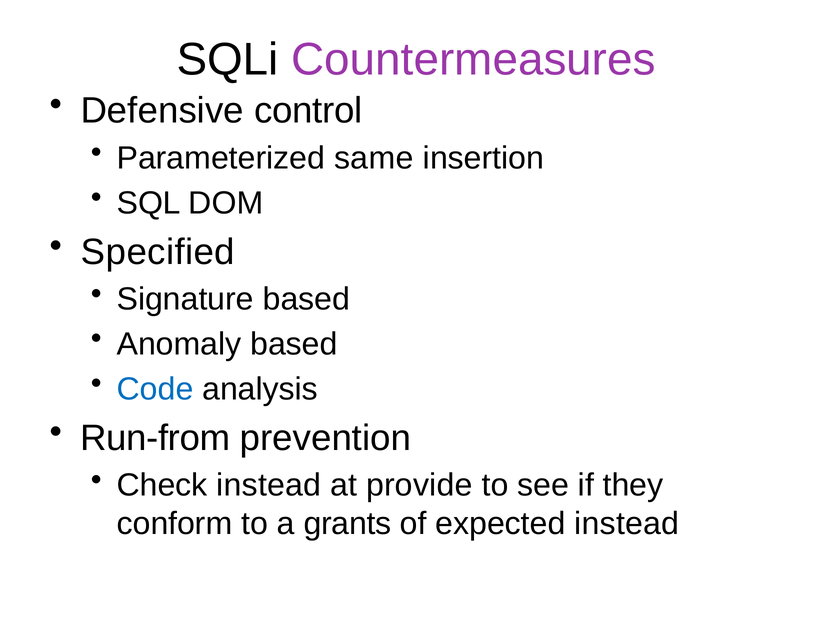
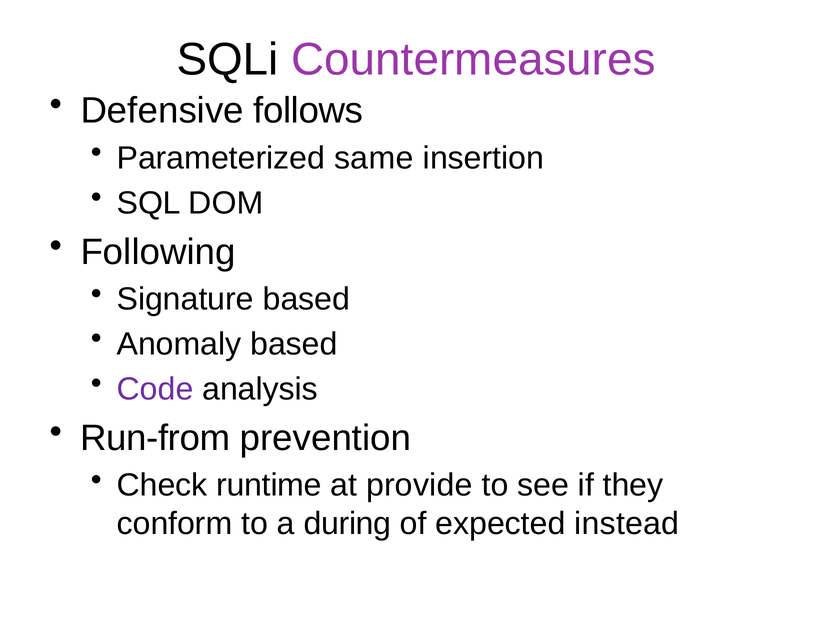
control: control -> follows (308, 111)
Specified: Specified -> Following (158, 252)
Code colour: blue -> purple (155, 389)
Check instead: instead -> runtime (269, 486)
grants: grants -> during (347, 524)
